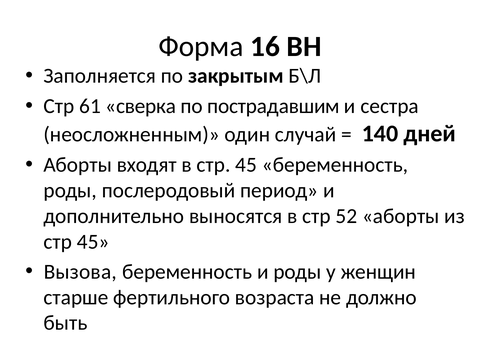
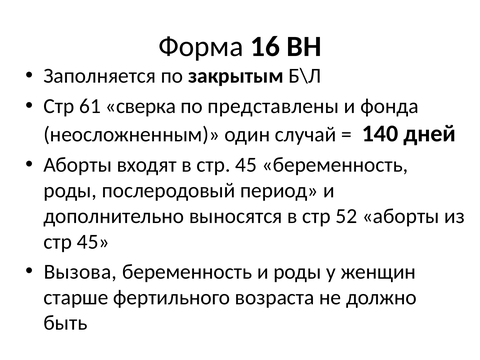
пострадавшим: пострадавшим -> представлены (273, 106)
сестра: сестра -> фонда (390, 106)
